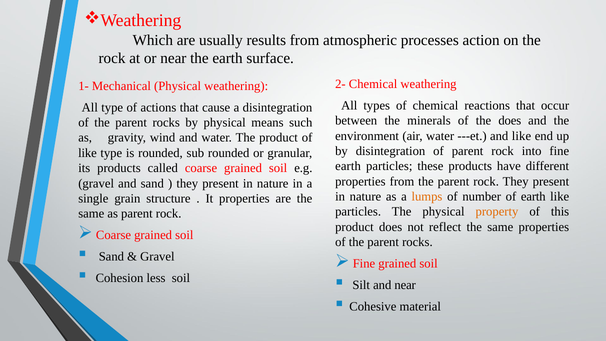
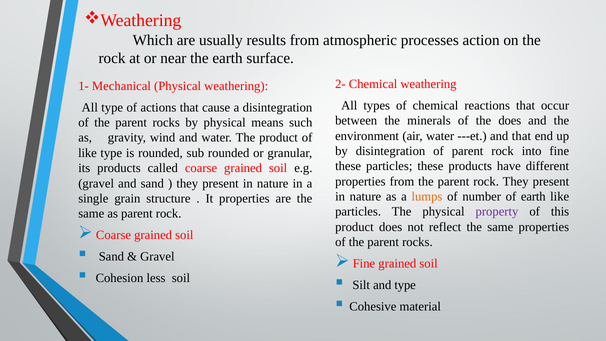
and like: like -> that (521, 136)
earth: earth -> these (348, 166)
property colour: orange -> purple (497, 212)
and near: near -> type (405, 285)
